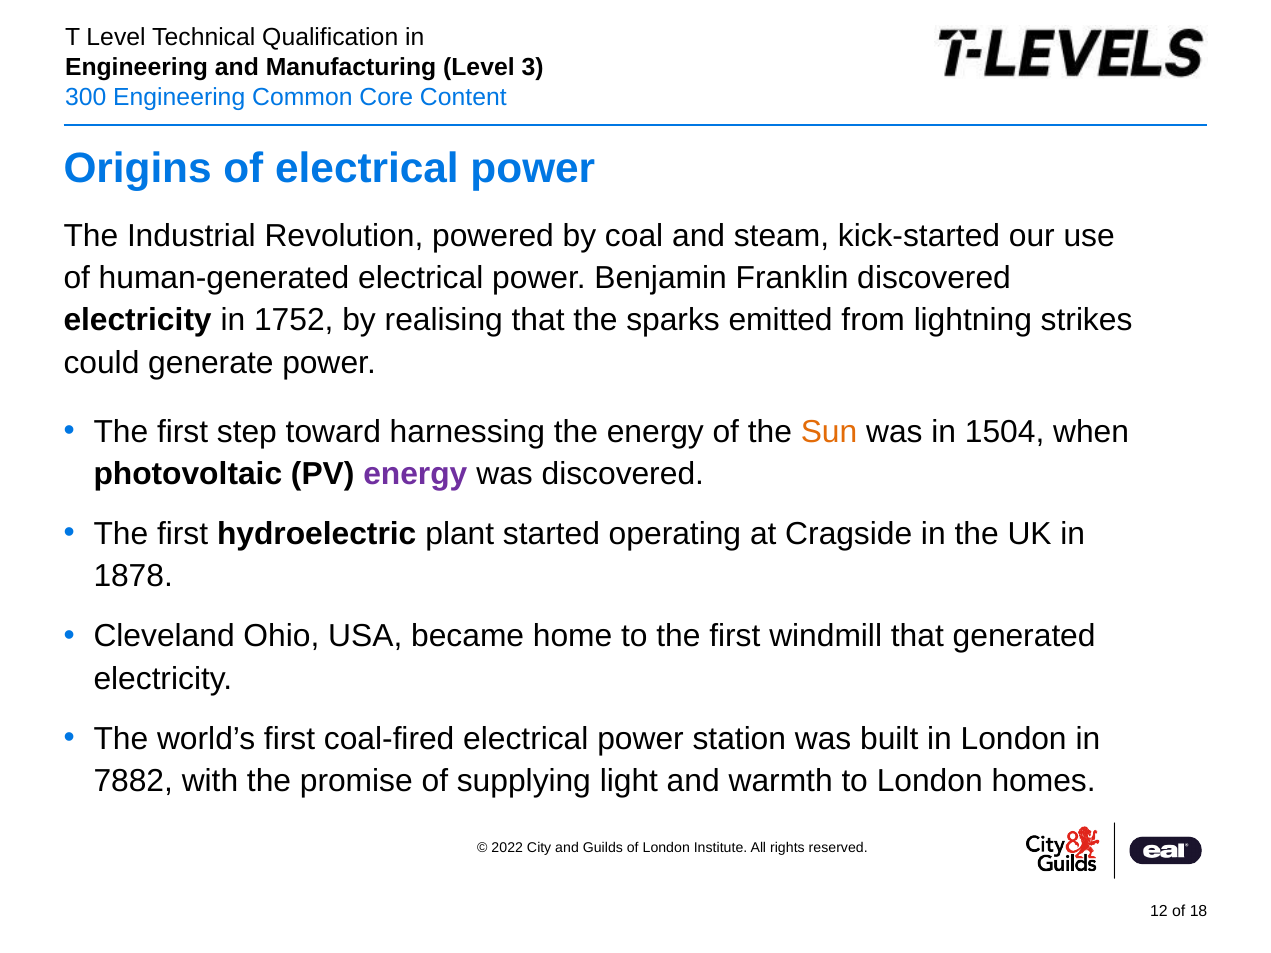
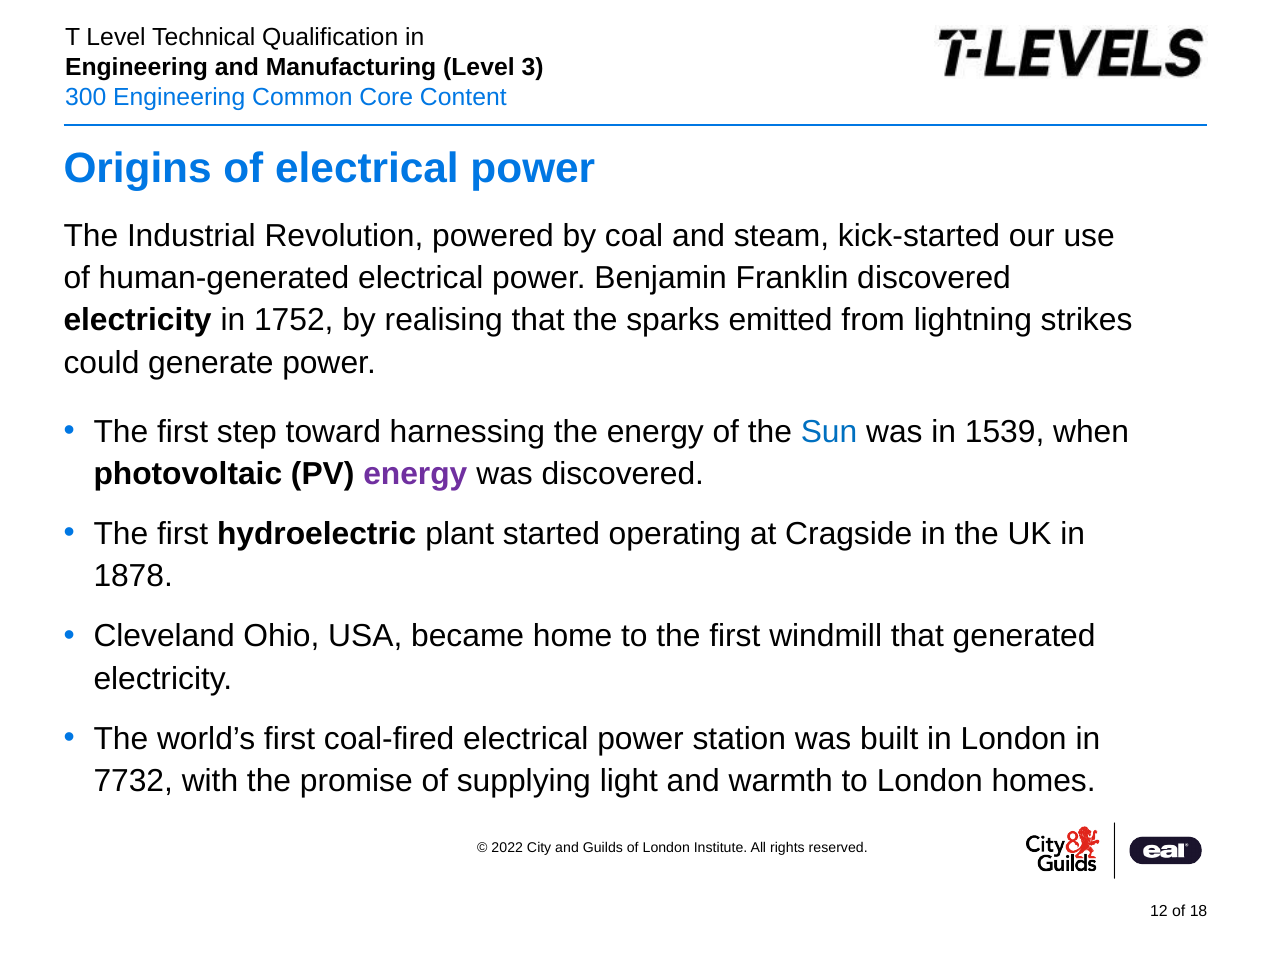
Sun colour: orange -> blue (829, 432)
1504: 1504 -> 1539 (1005, 432)
7882: 7882 -> 7732 (133, 781)
